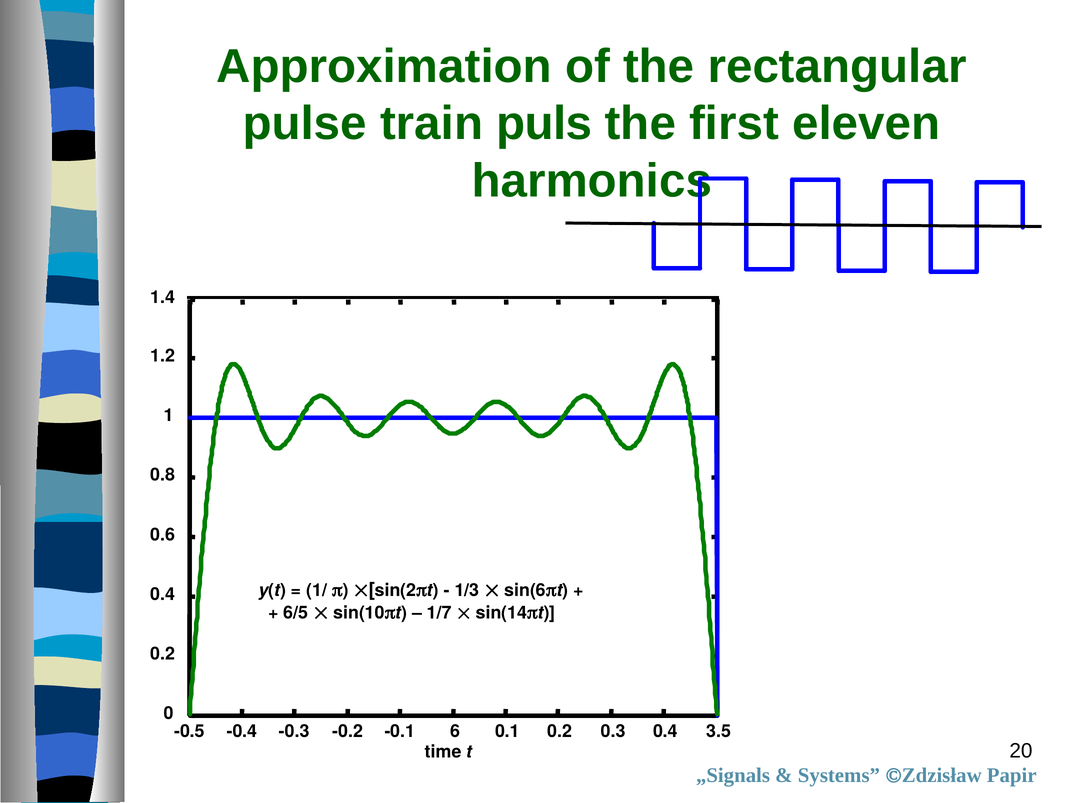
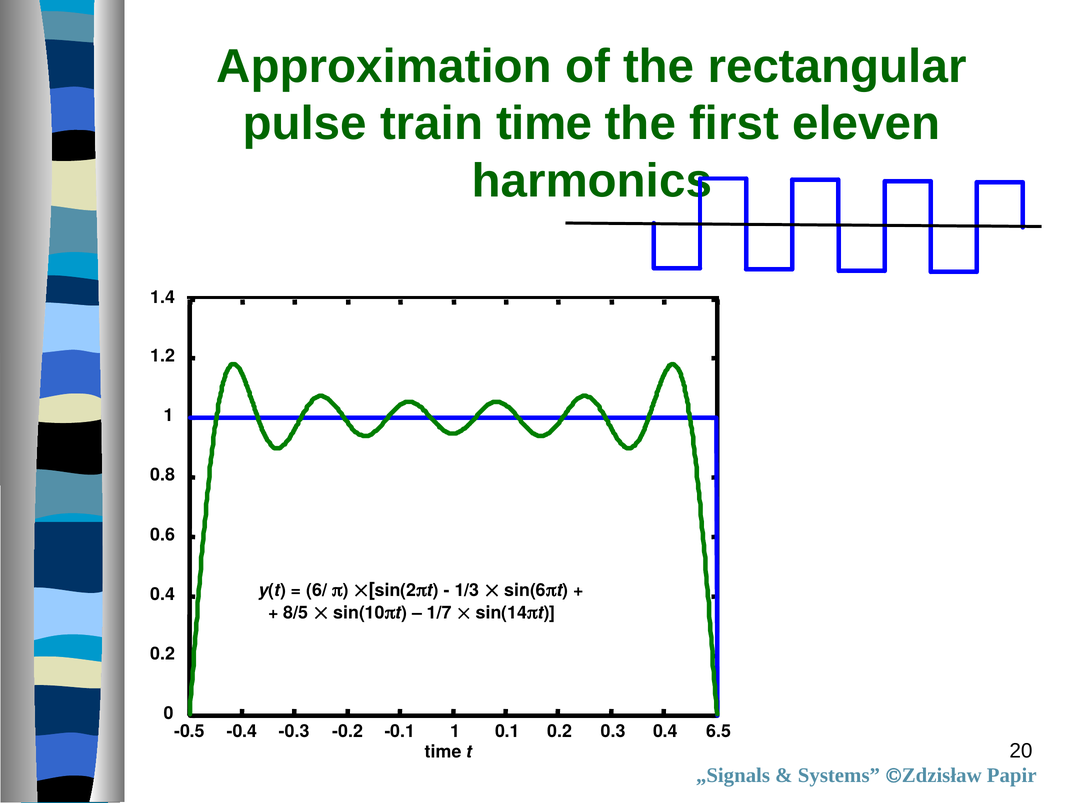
train puls: puls -> time (544, 124)
1/: 1/ -> 6/ (317, 590)
6/5: 6/5 -> 8/5 (296, 612)
-0.1 6: 6 -> 1 (455, 731)
3.5: 3.5 -> 6.5 (719, 731)
